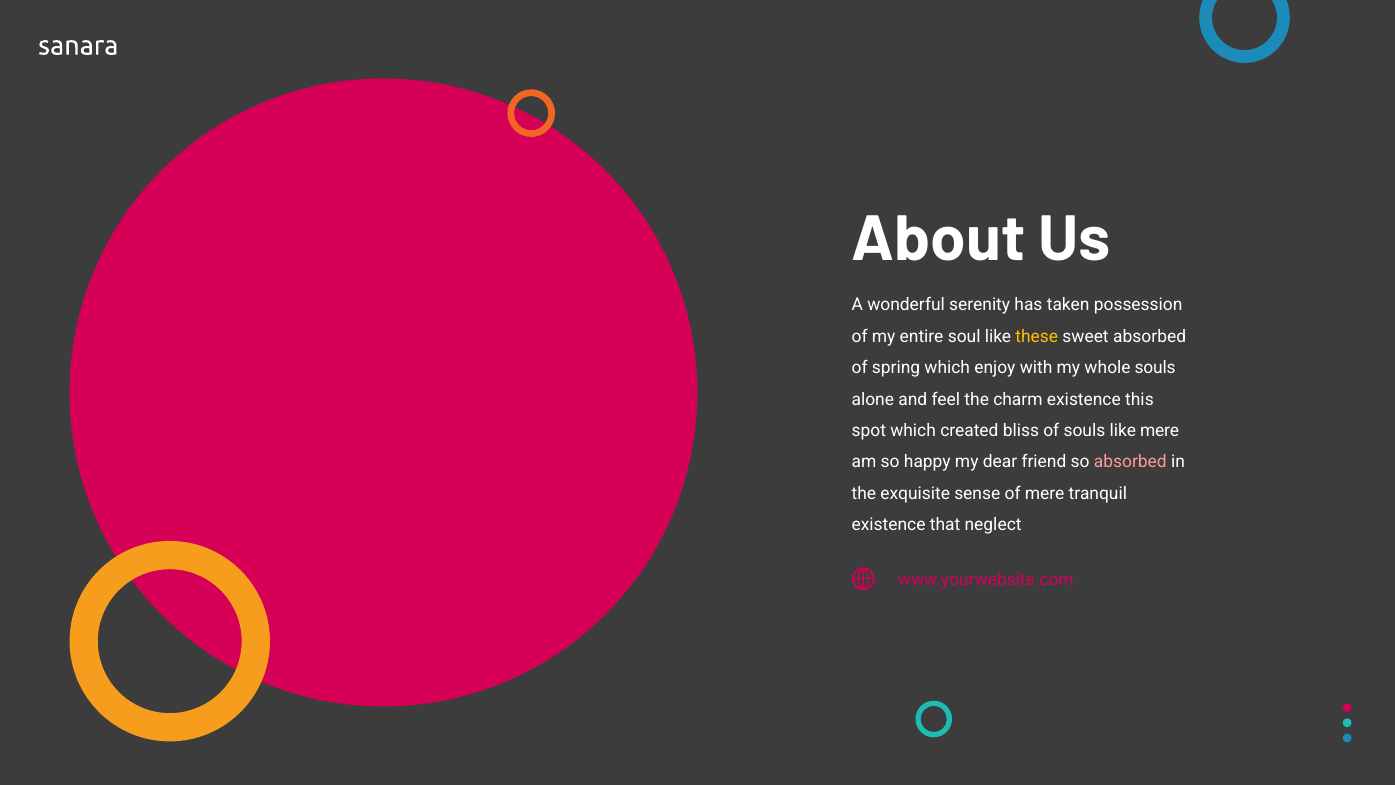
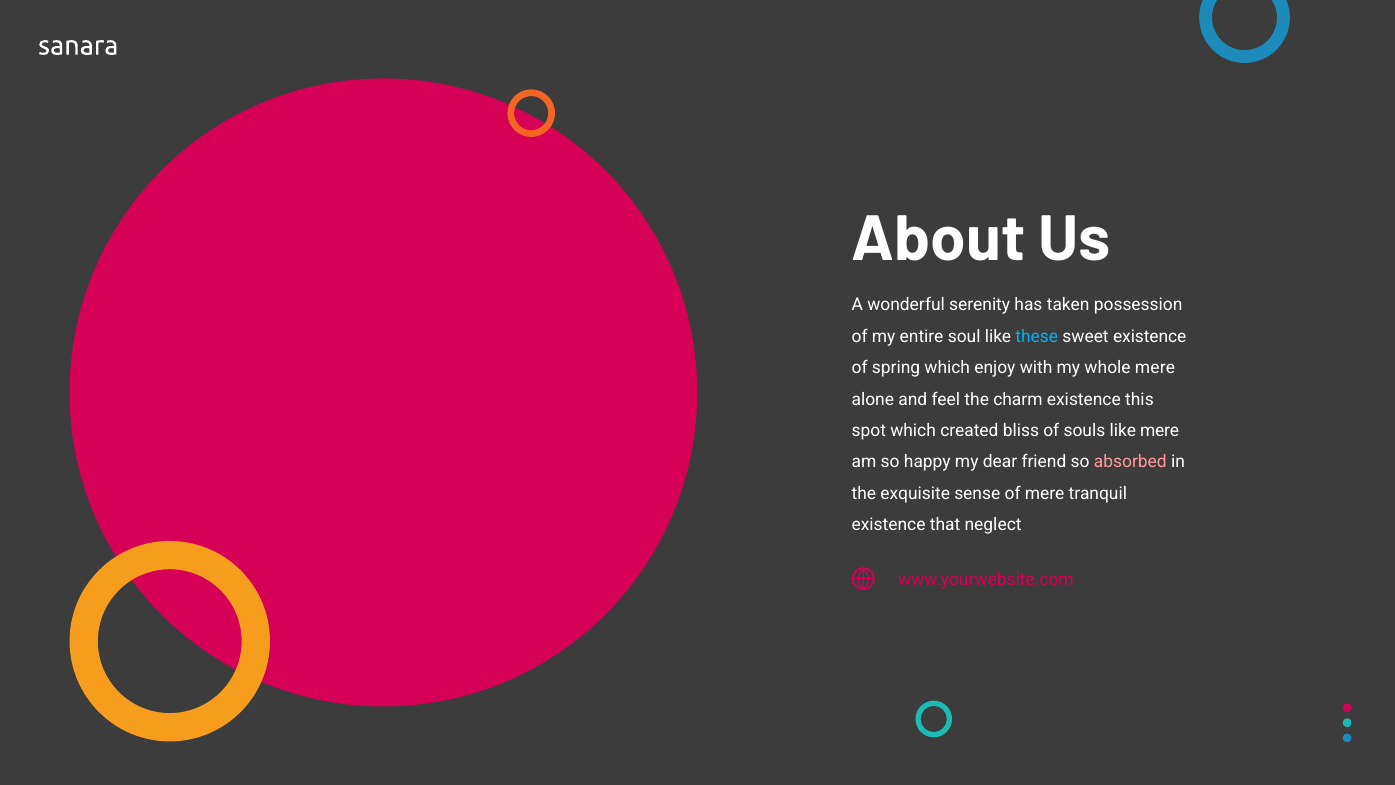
these colour: yellow -> light blue (1037, 336)
sweet absorbed: absorbed -> existence (1150, 336)
whole souls: souls -> mere (1155, 368)
